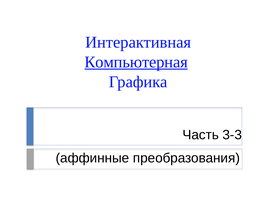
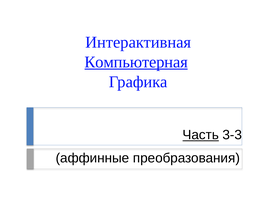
Часть underline: none -> present (201, 135)
